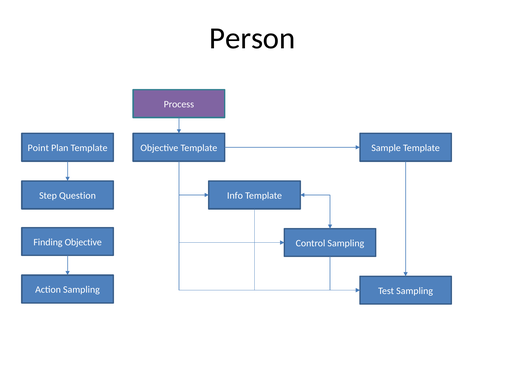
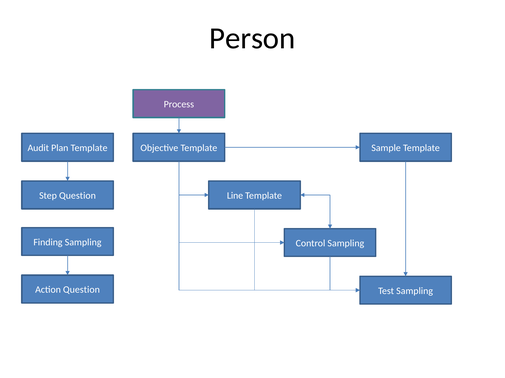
Point: Point -> Audit (38, 148)
Info: Info -> Line (235, 196)
Finding Objective: Objective -> Sampling (83, 243)
Action Sampling: Sampling -> Question (81, 290)
